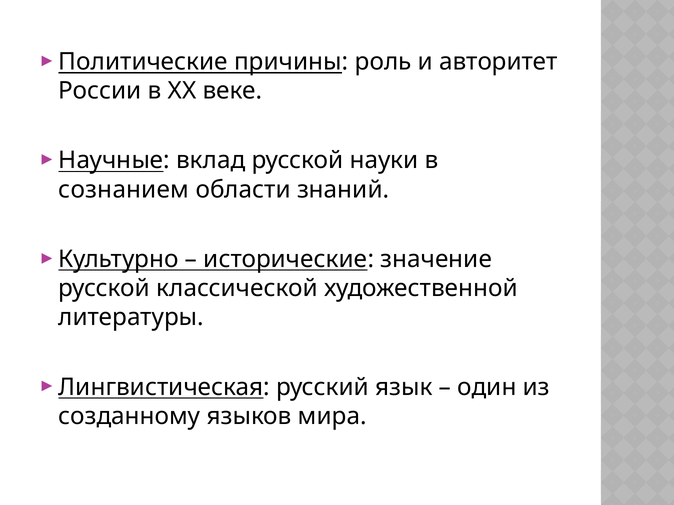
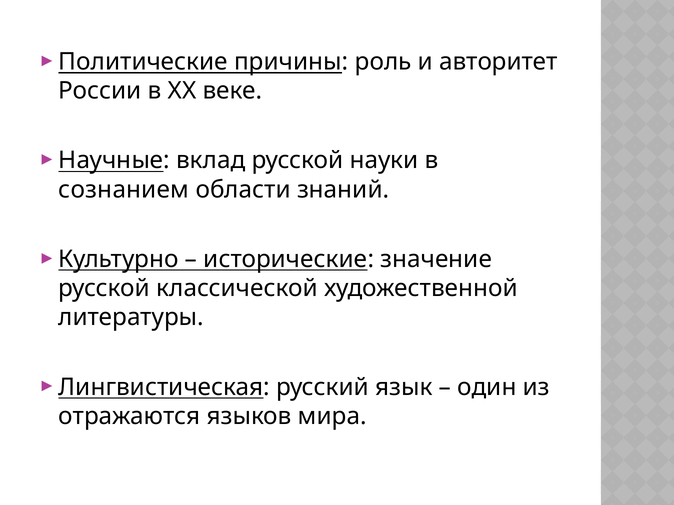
созданному: созданному -> отражаются (129, 417)
